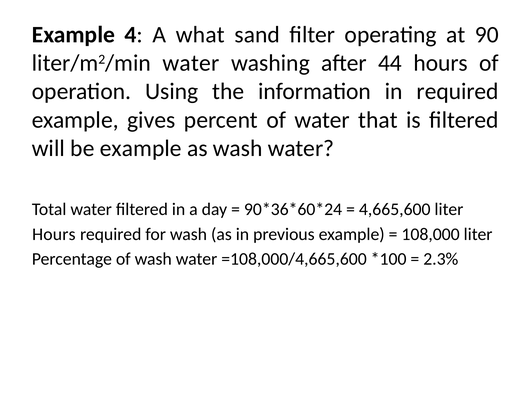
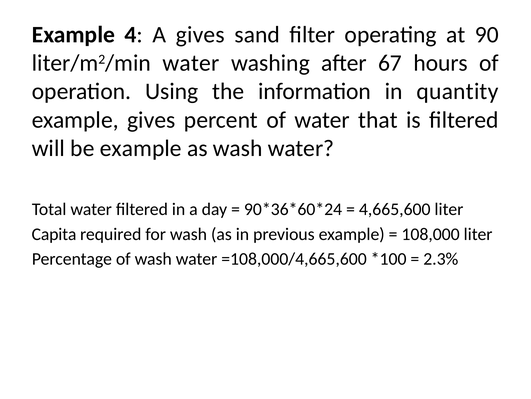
A what: what -> gives (200, 35)
44: 44 -> 67 (390, 63)
in required: required -> quantity (457, 91)
Hours: Hours -> Capita (54, 234)
